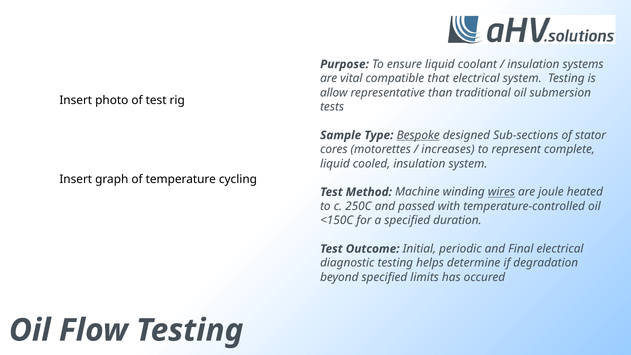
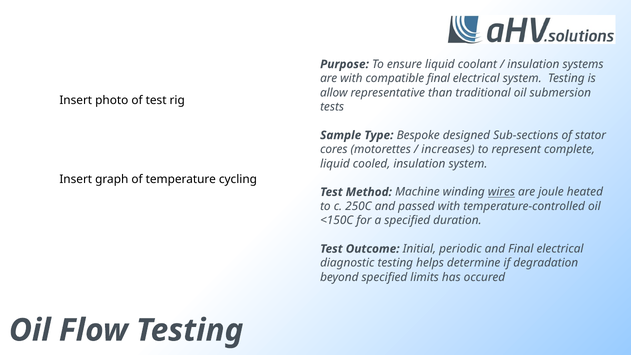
are vital: vital -> with (351, 78)
compatible that: that -> final (439, 78)
Bespoke underline: present -> none (418, 135)
